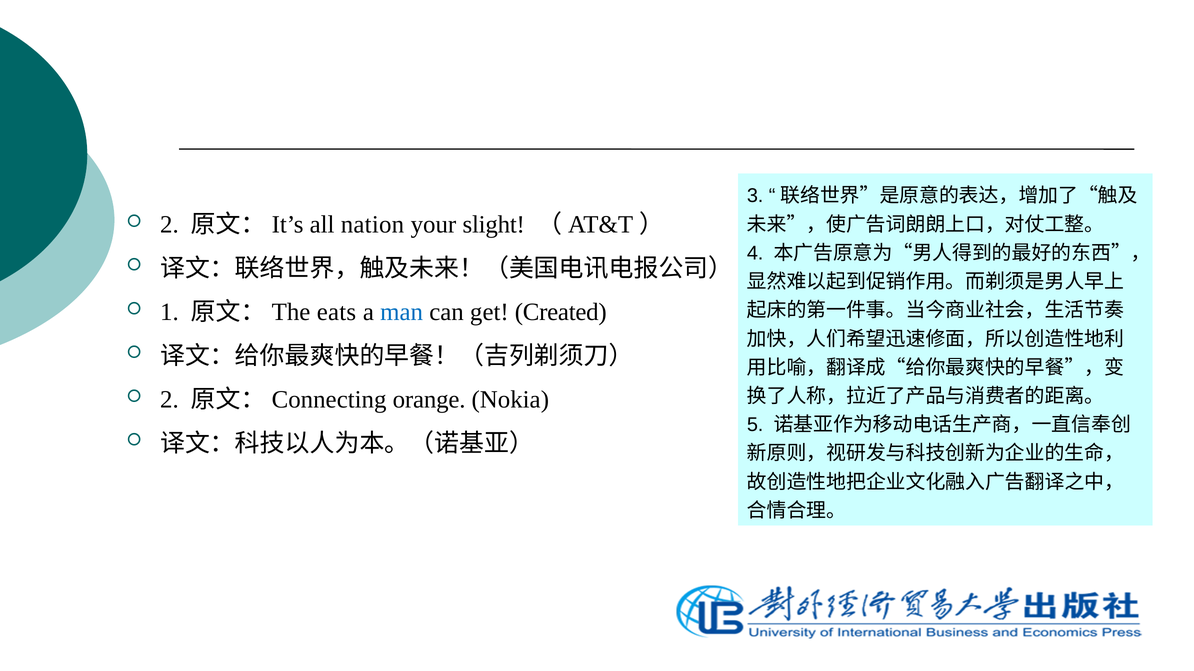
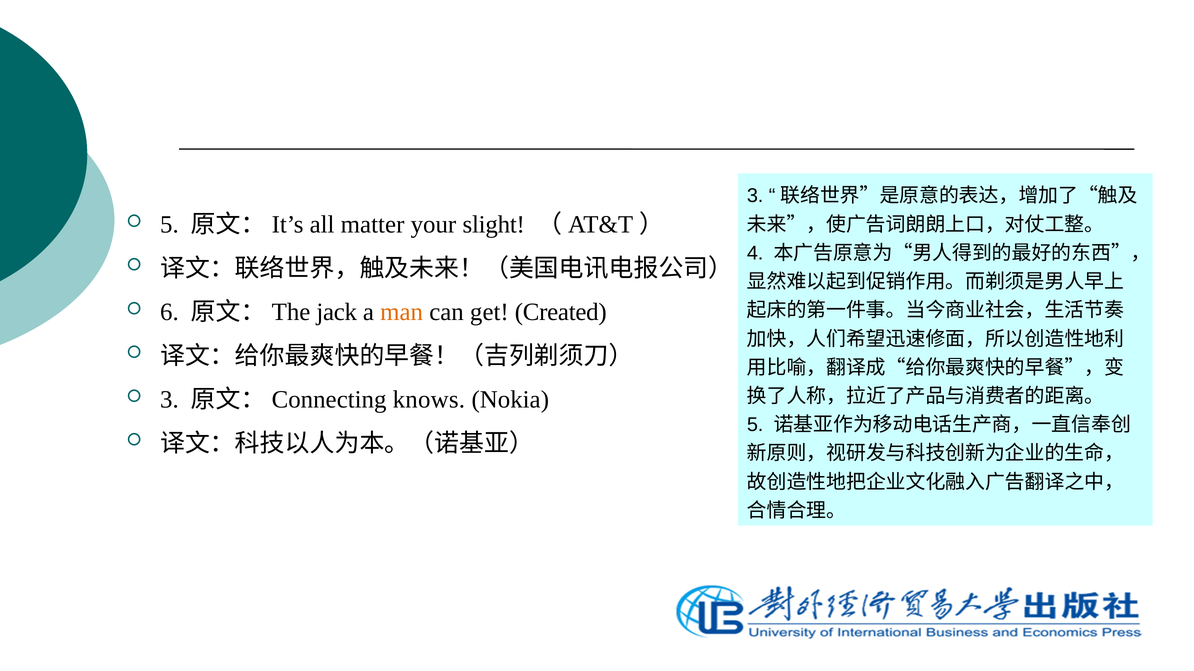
2: 2 -> 5 (169, 225)
nation: nation -> matter (373, 225)
1: 1 -> 6 (169, 312)
eats: eats -> jack (337, 312)
man colour: blue -> orange (402, 312)
2: 2 -> 3 (169, 400)
orange: orange -> knows (429, 400)
